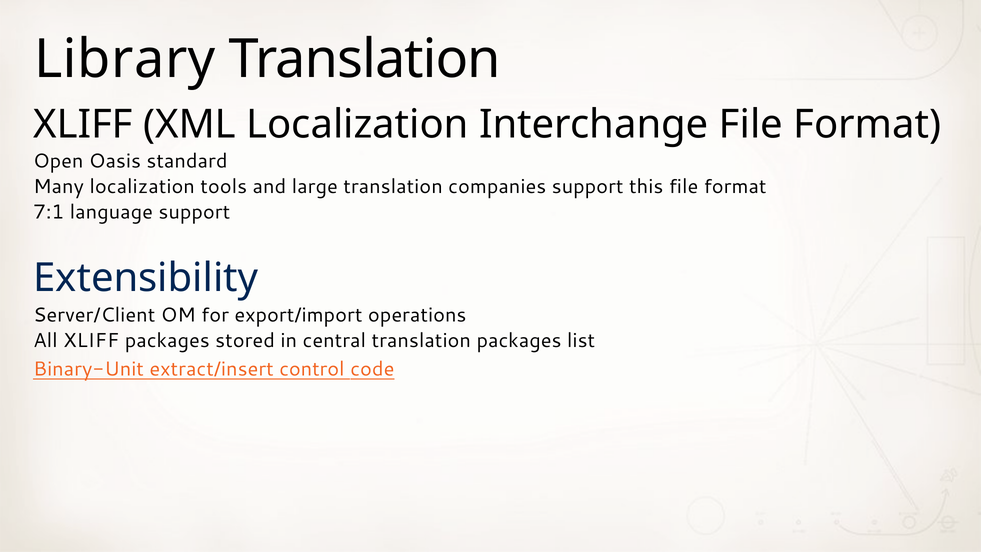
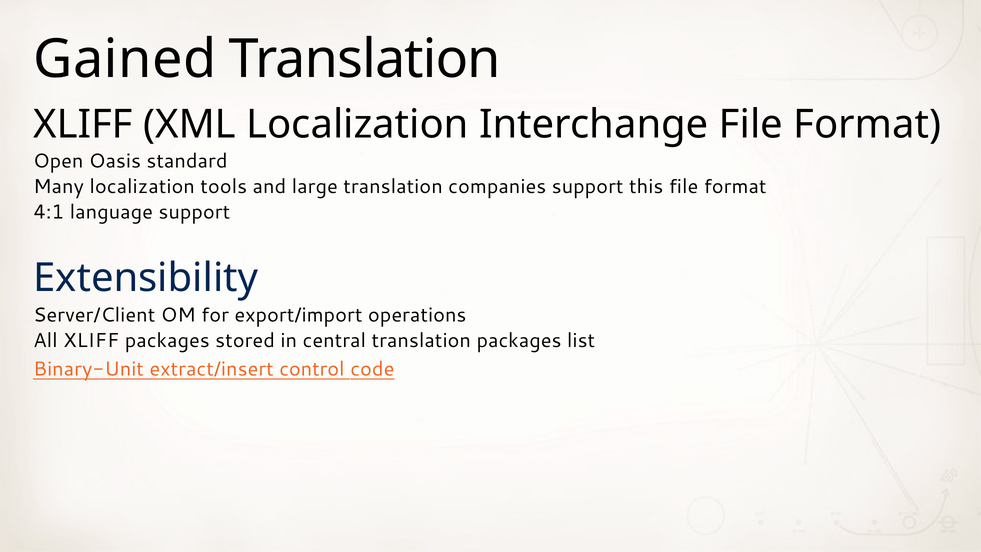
Library: Library -> Gained (125, 59)
7:1: 7:1 -> 4:1 (49, 212)
